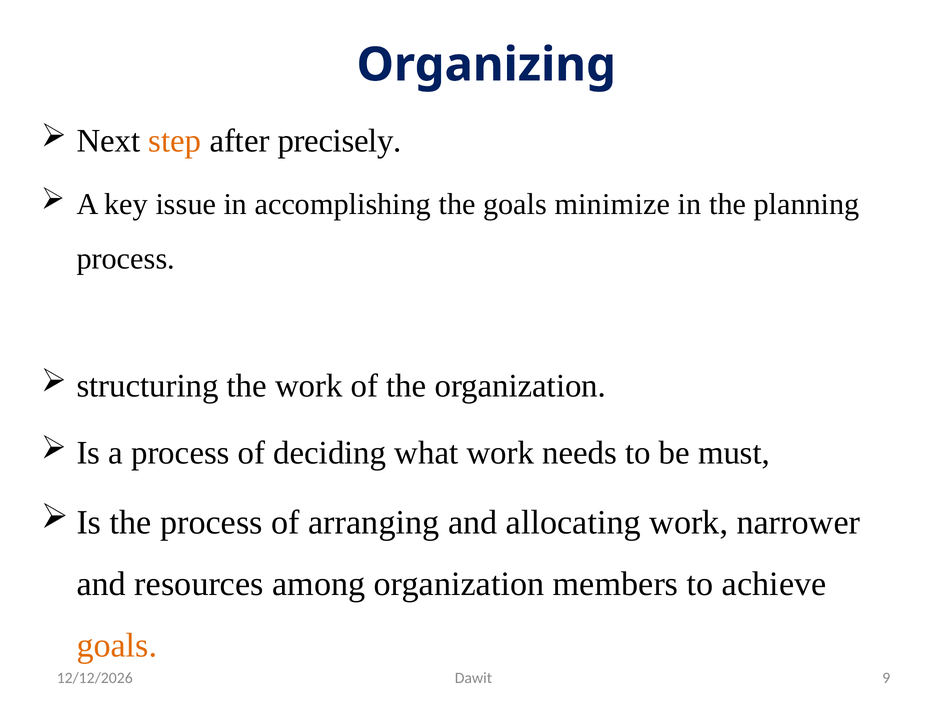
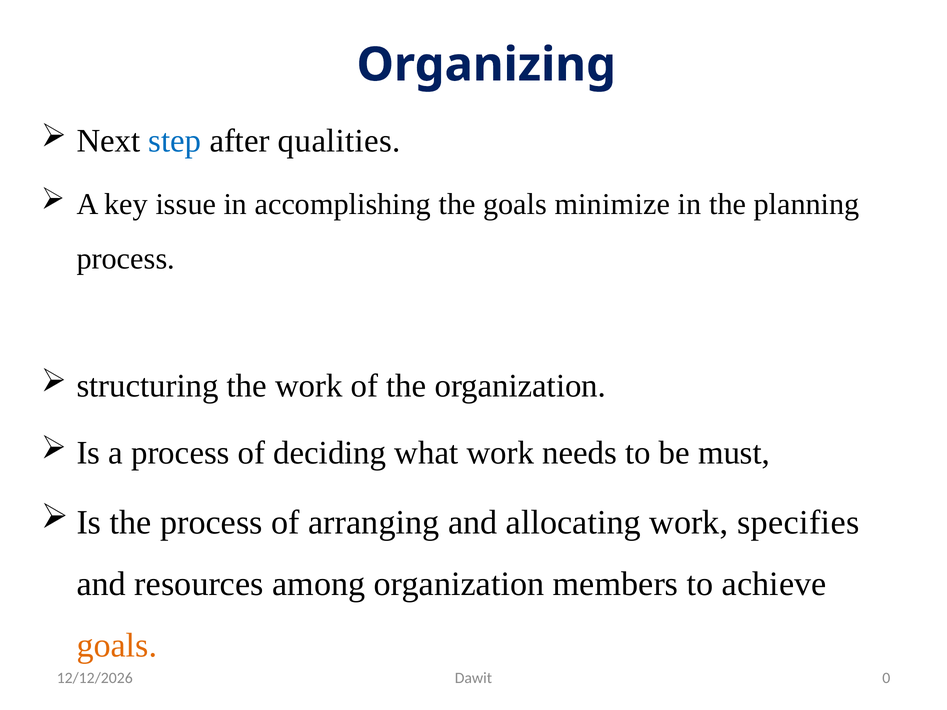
step colour: orange -> blue (175, 141)
precisely: precisely -> qualities (339, 141)
narrower: narrower -> specifies (798, 523)
9: 9 -> 0 (886, 678)
